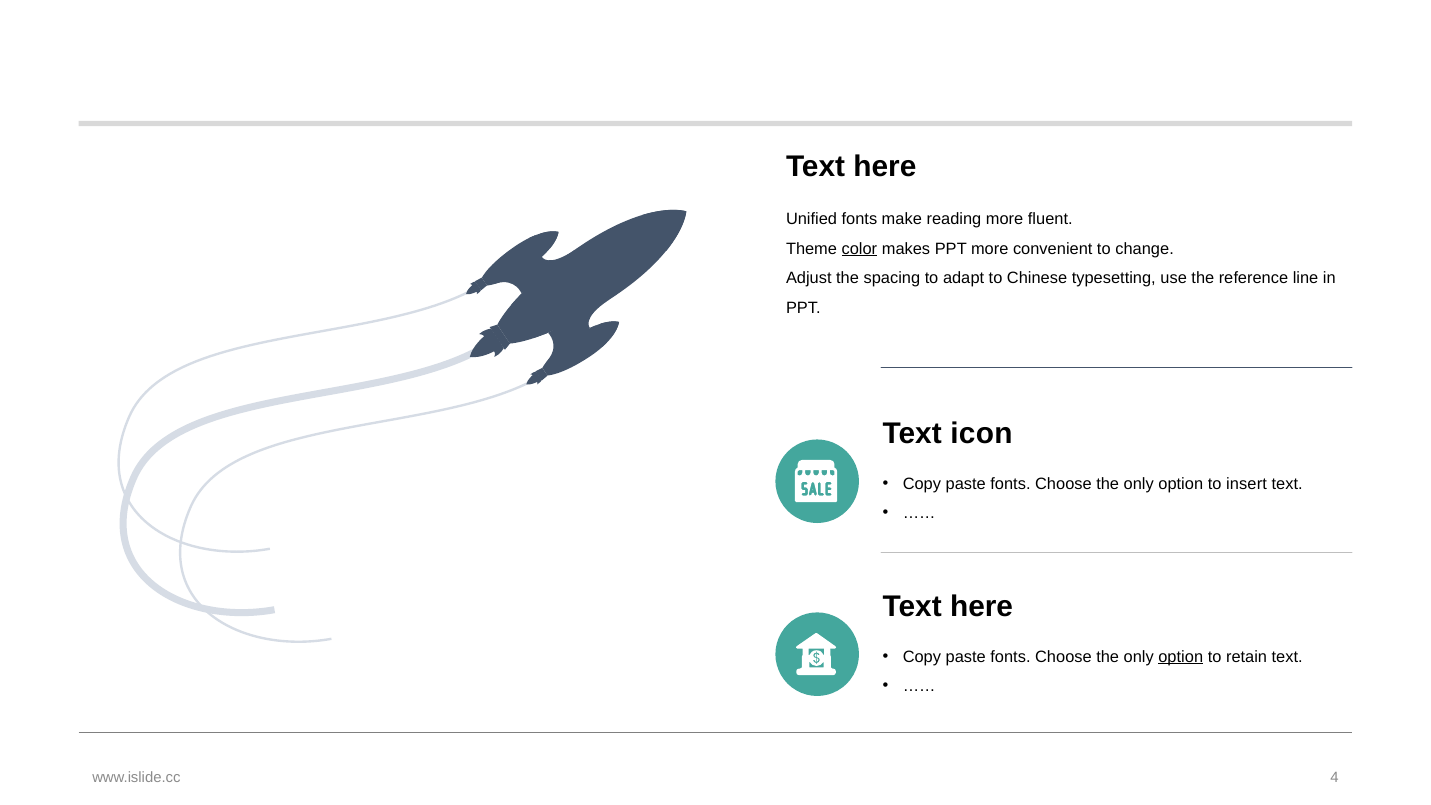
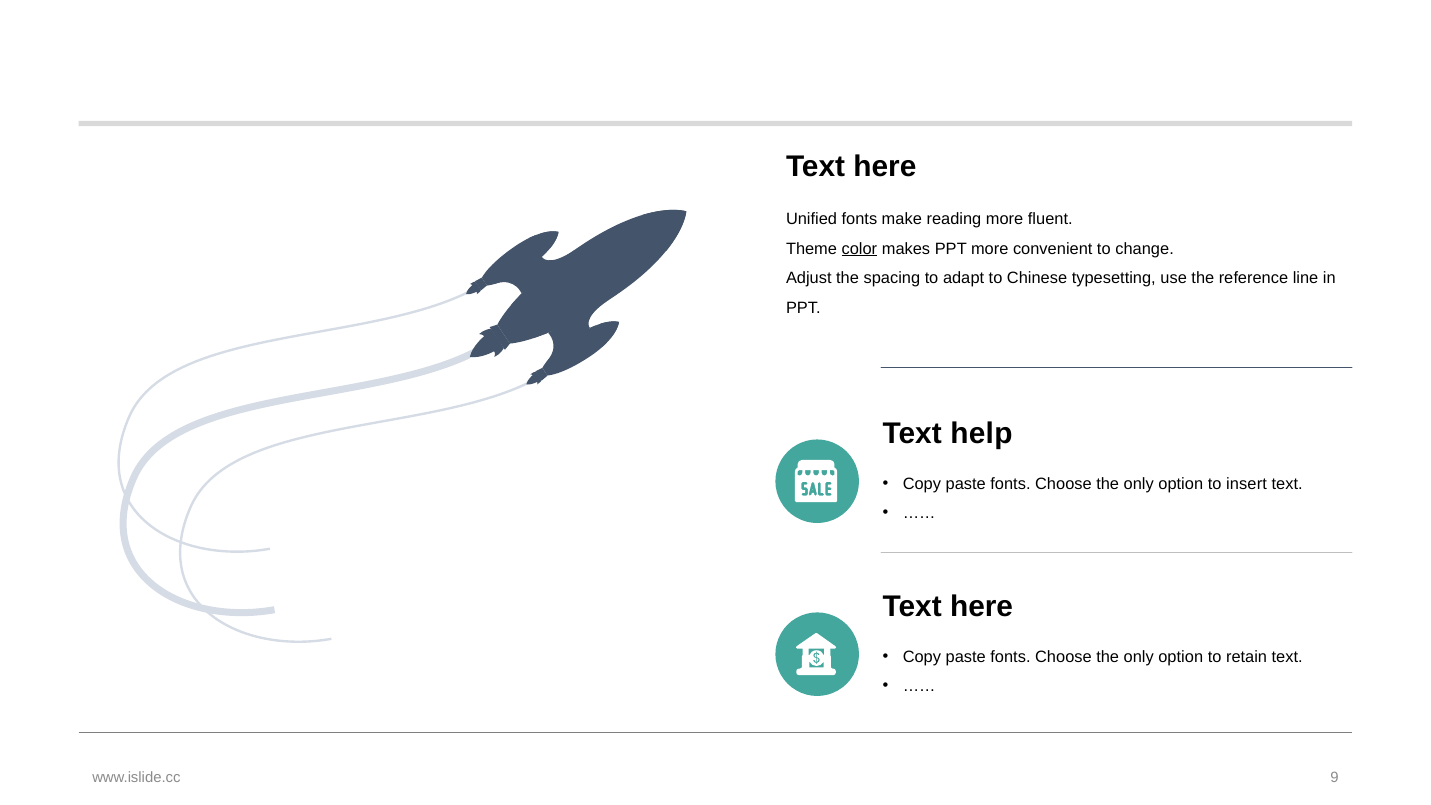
icon: icon -> help (981, 434)
option underline: present -> none (1181, 657)
4: 4 -> 9 (1335, 778)
